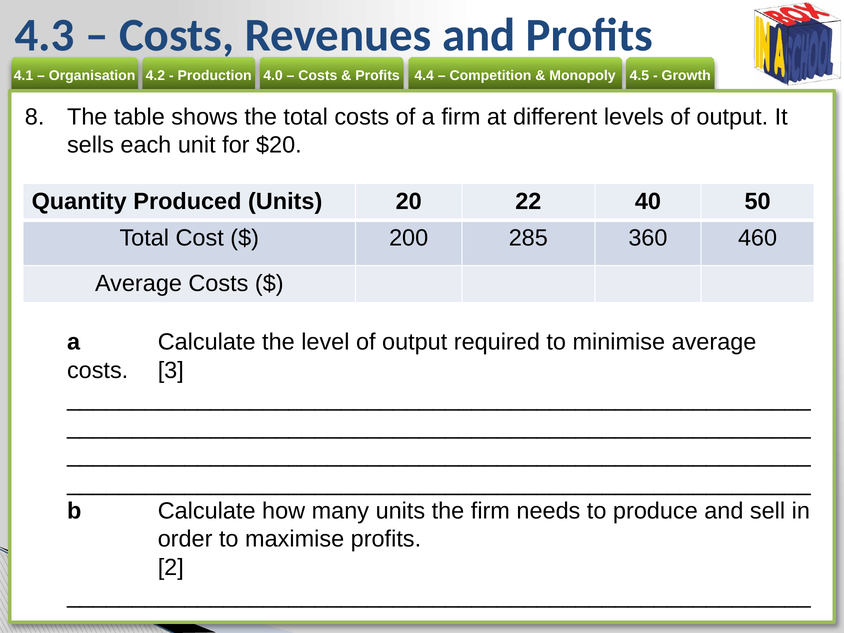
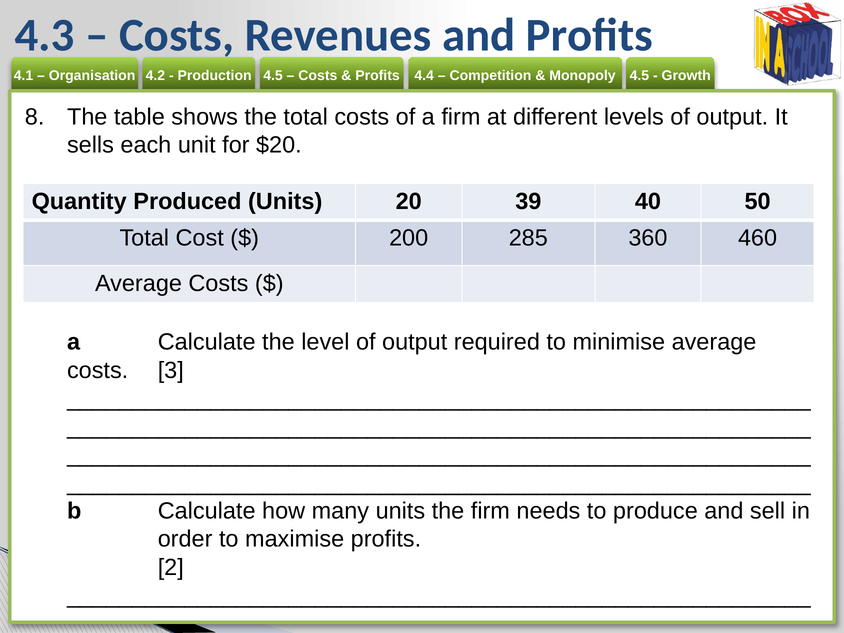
4.0: 4.0 -> 4.5 (273, 76)
22: 22 -> 39 (528, 201)
